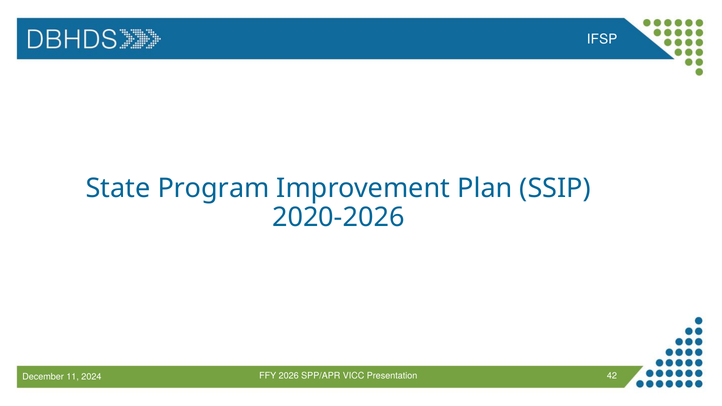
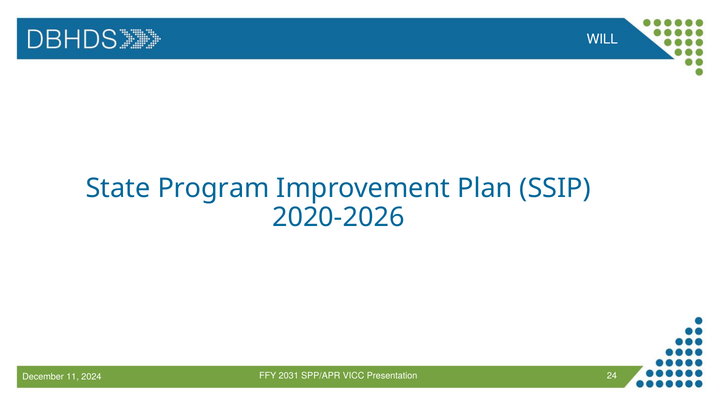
IFSP: IFSP -> WILL (602, 39)
2026: 2026 -> 2031 (289, 376)
42: 42 -> 24 (612, 376)
